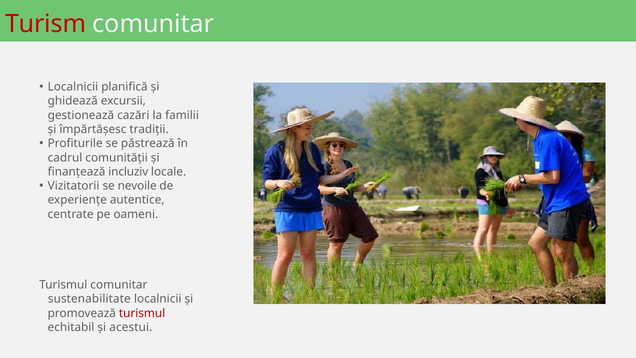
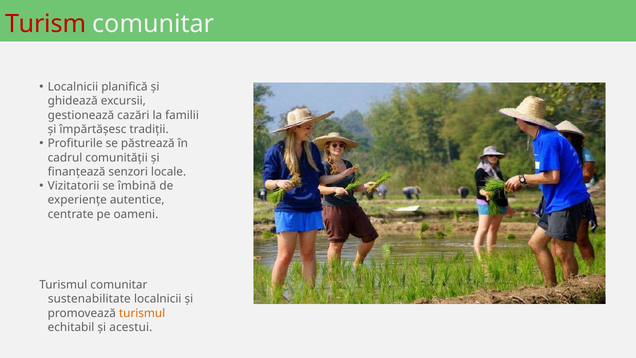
incluziv: incluziv -> senzori (128, 172)
nevoile: nevoile -> îmbină (137, 186)
turismul colour: red -> orange (142, 313)
